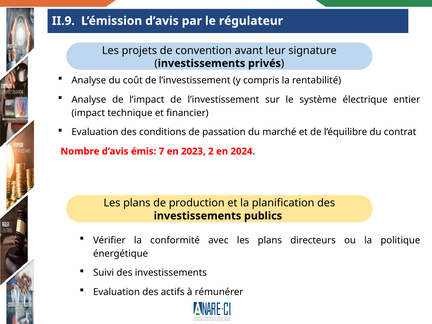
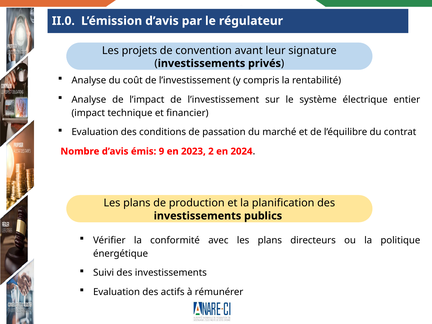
II.9: II.9 -> II.0 (63, 21)
7: 7 -> 9 (161, 151)
